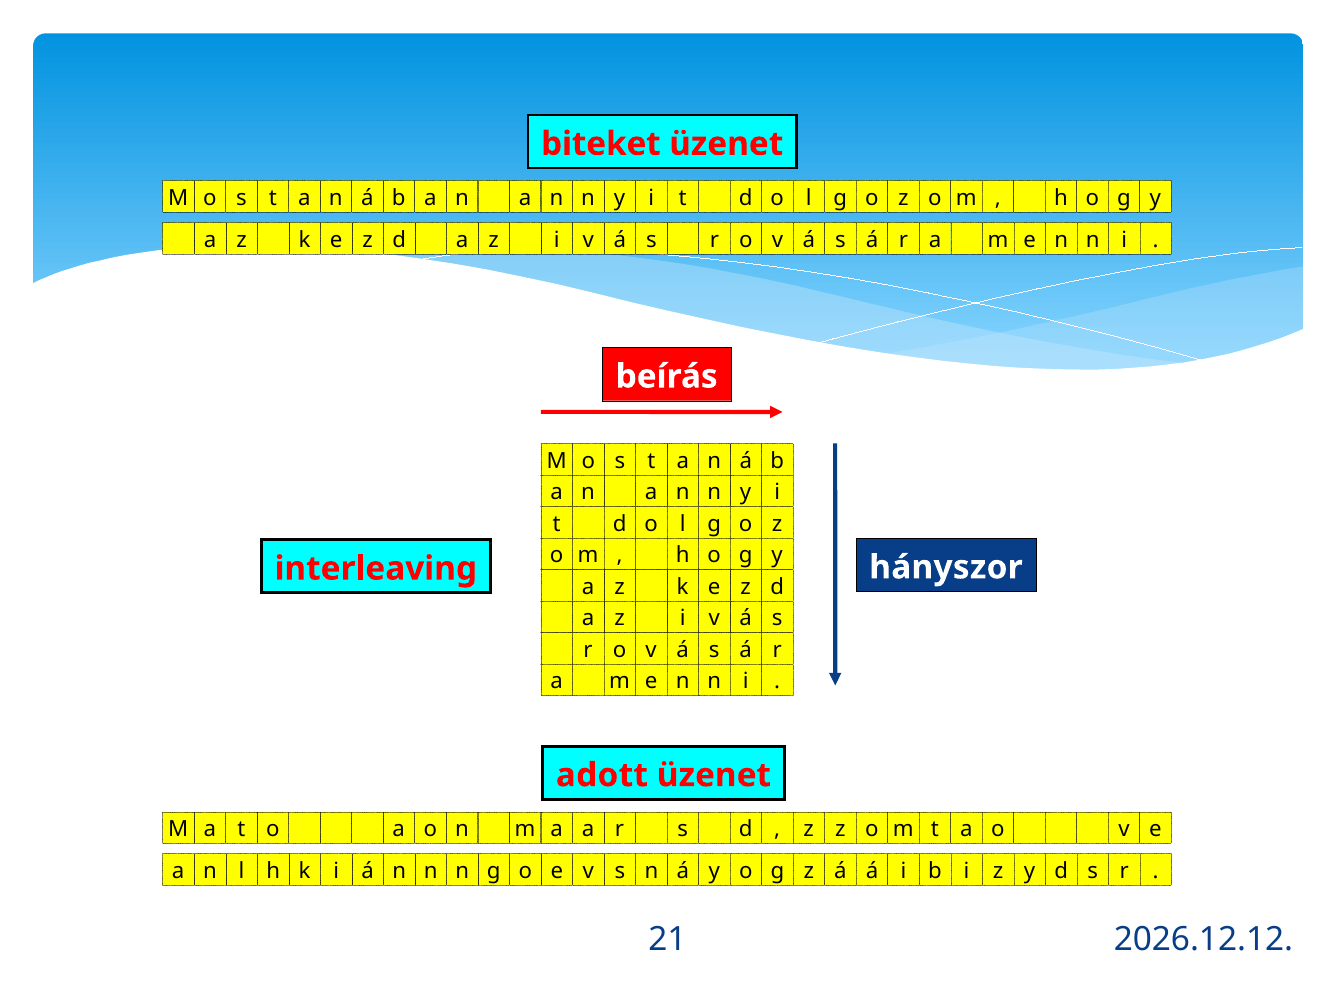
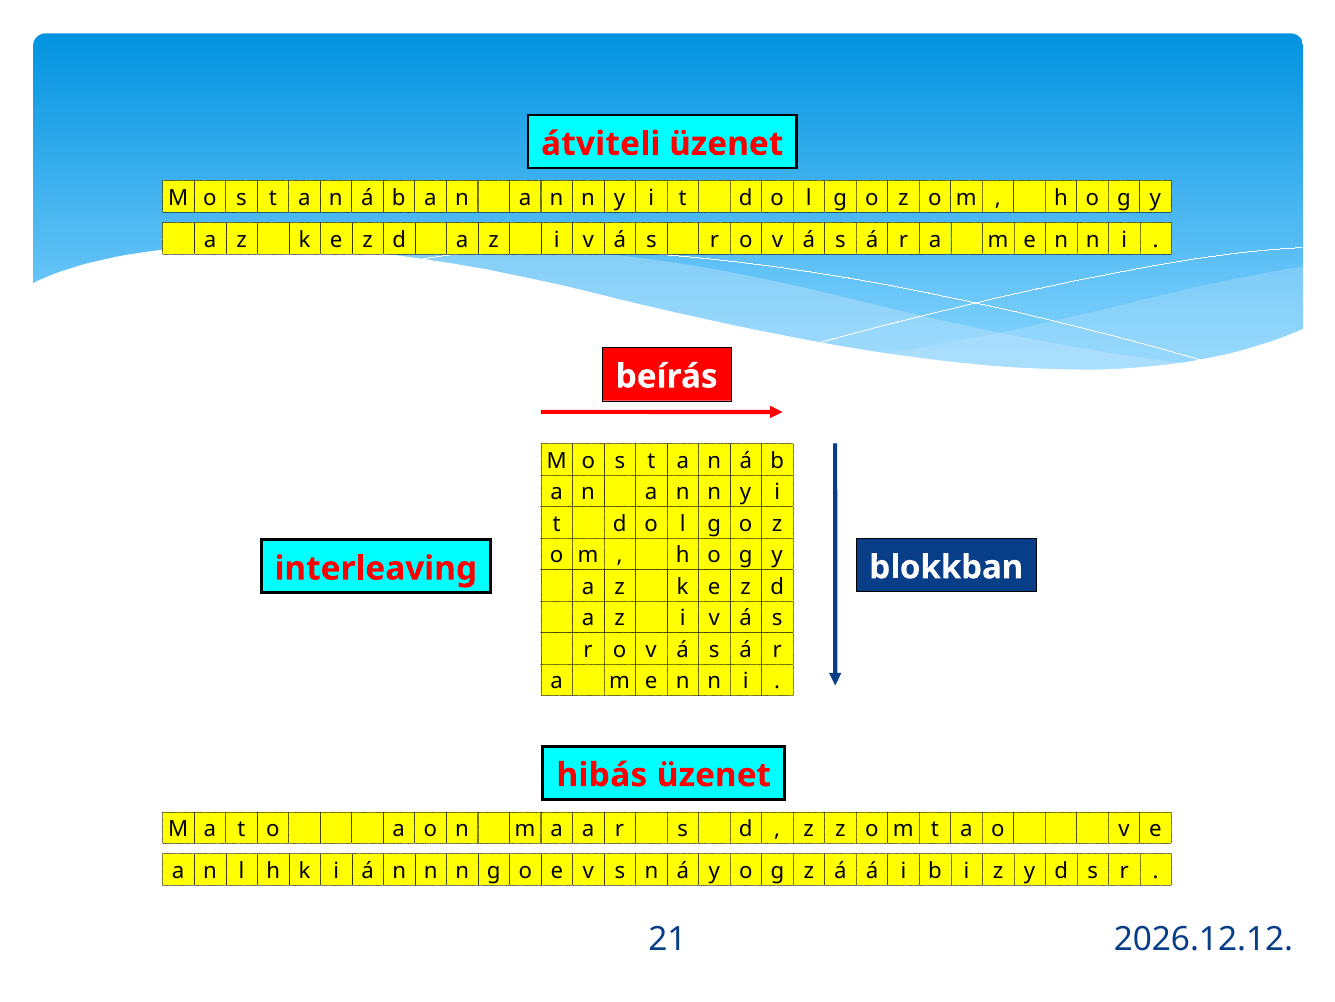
biteket: biteket -> átviteli (601, 144)
hányszor: hányszor -> blokkban (946, 567)
adott: adott -> hibás (602, 775)
